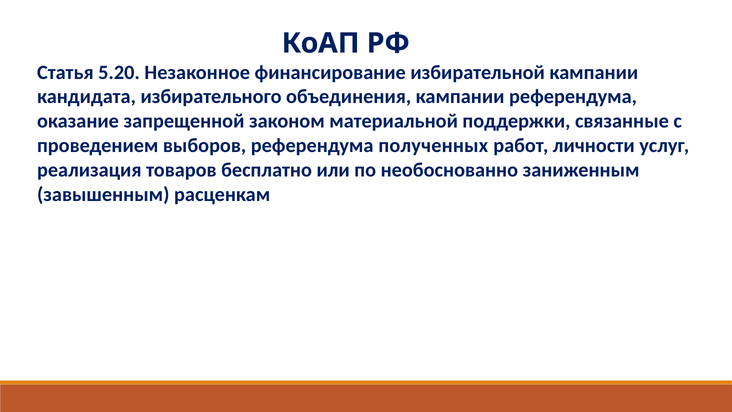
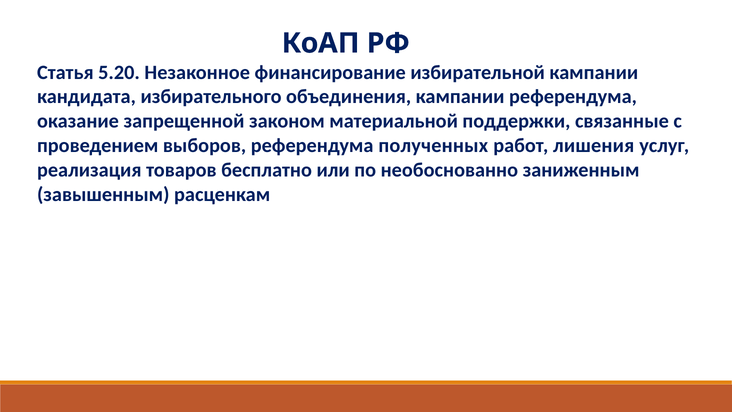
личности: личности -> лишения (594, 145)
